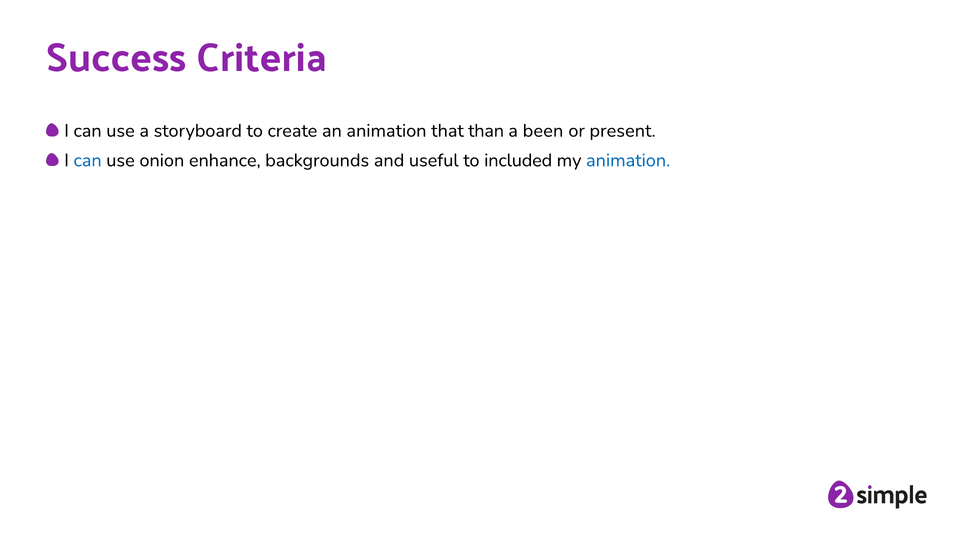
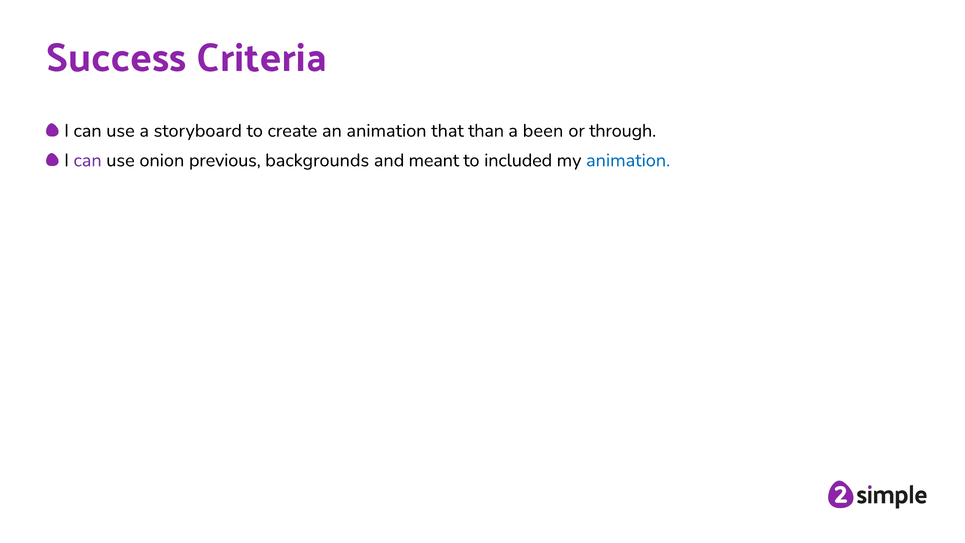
present: present -> through (623, 131)
can colour: blue -> purple (88, 160)
enhance: enhance -> previous (225, 160)
useful: useful -> meant (434, 160)
